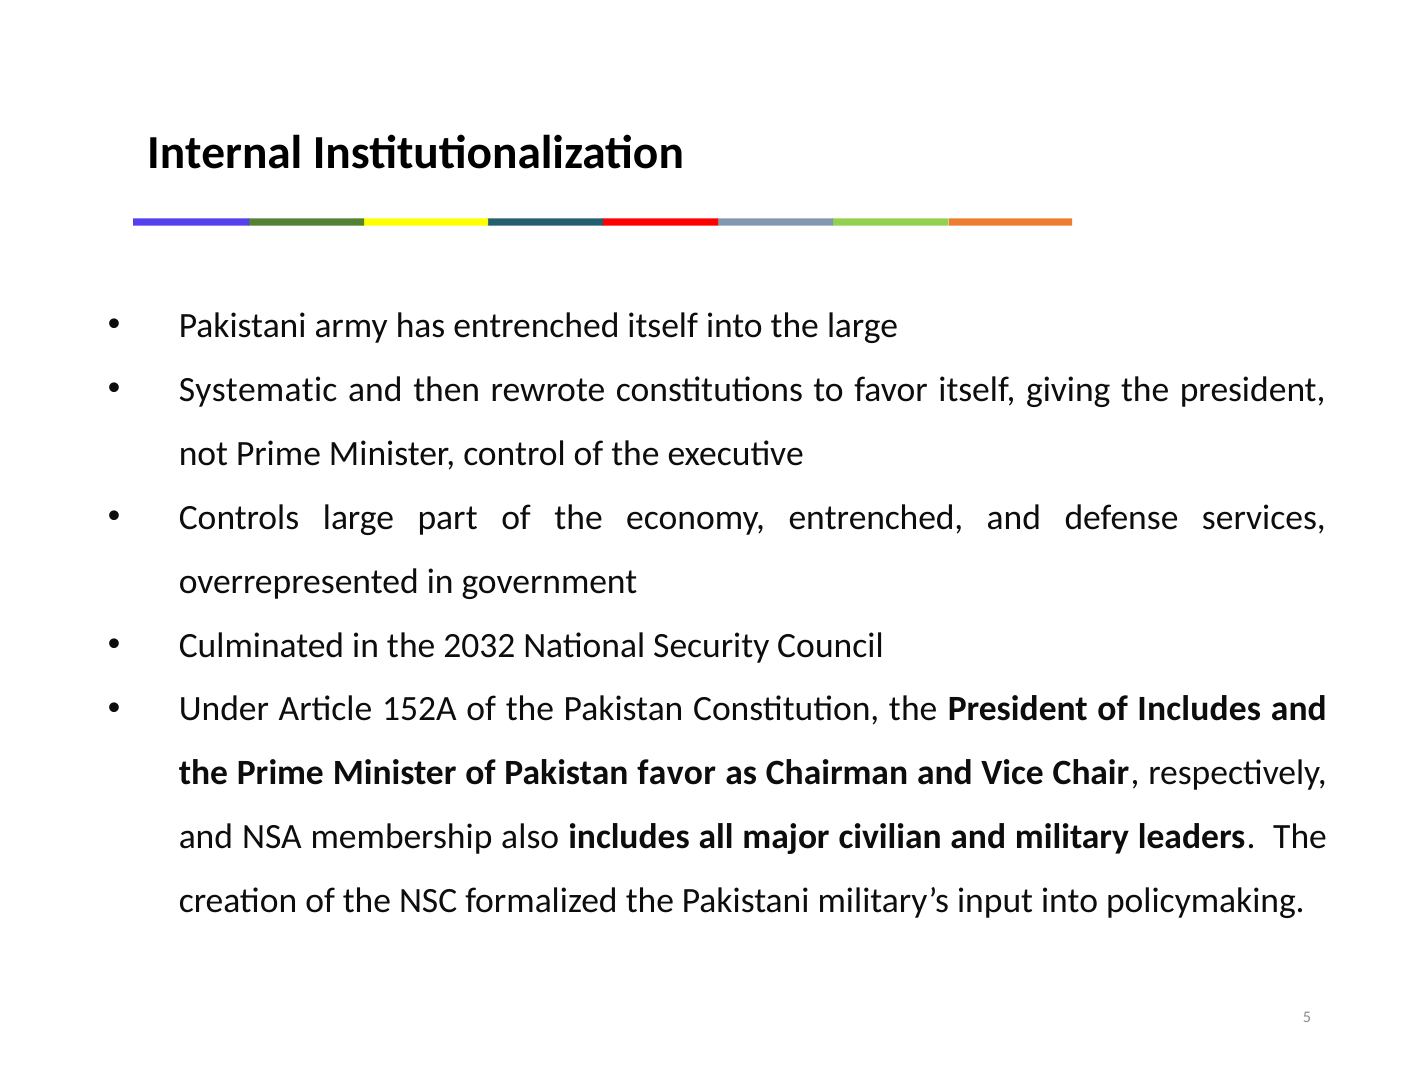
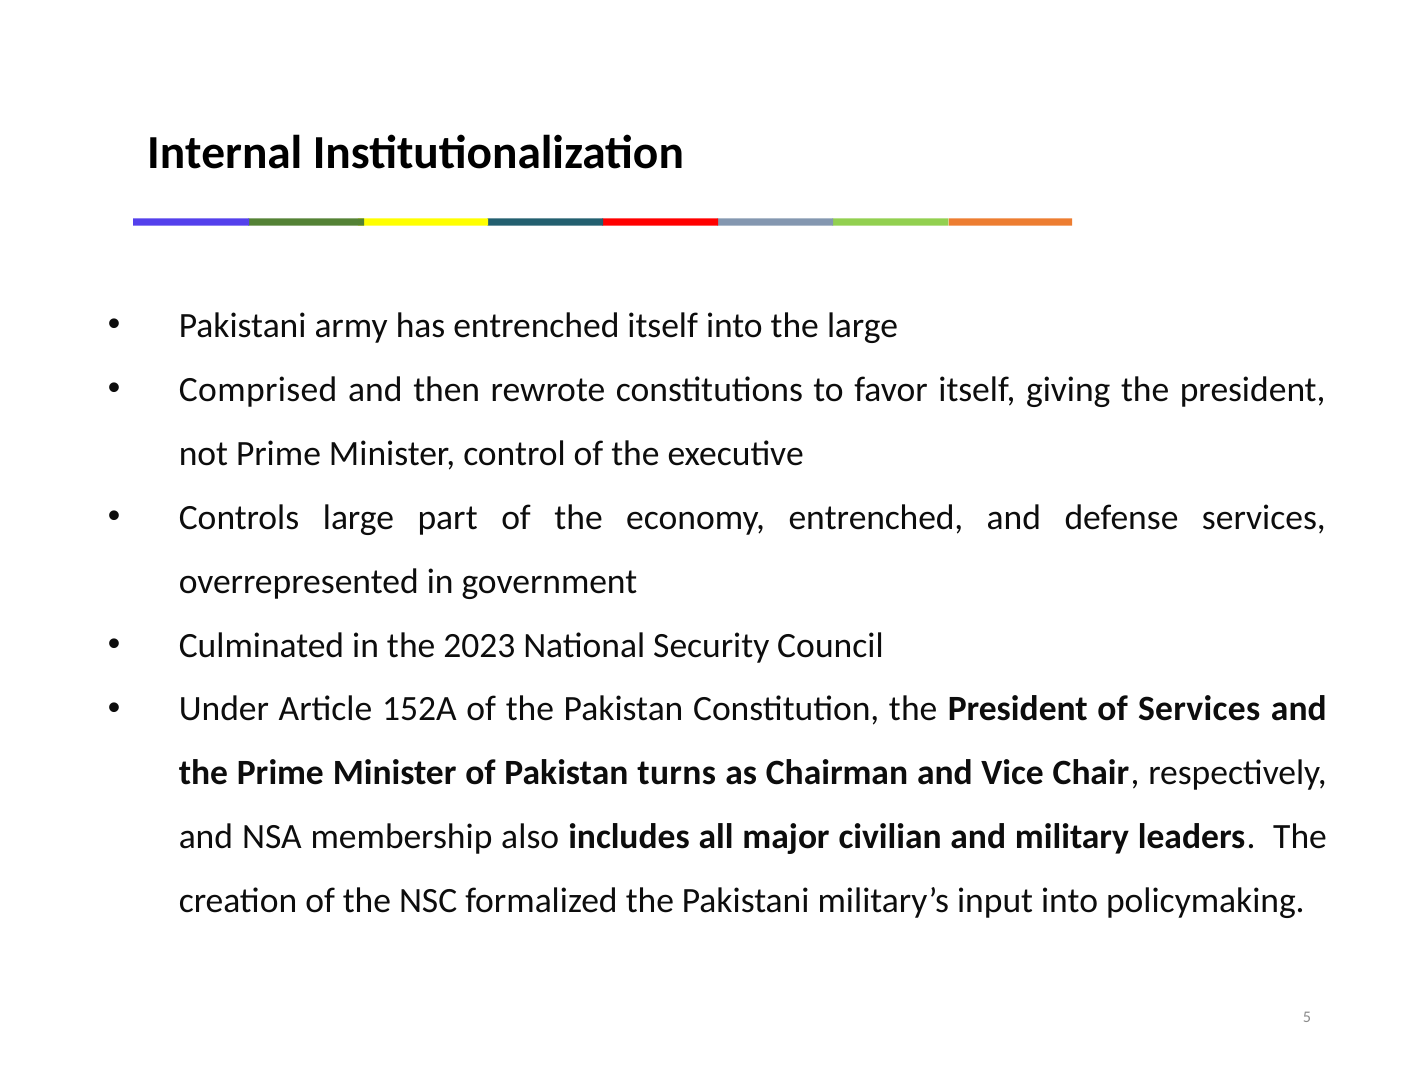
Systematic: Systematic -> Comprised (258, 390)
2032: 2032 -> 2023 (479, 646)
of Includes: Includes -> Services (1199, 710)
Pakistan favor: favor -> turns (677, 774)
